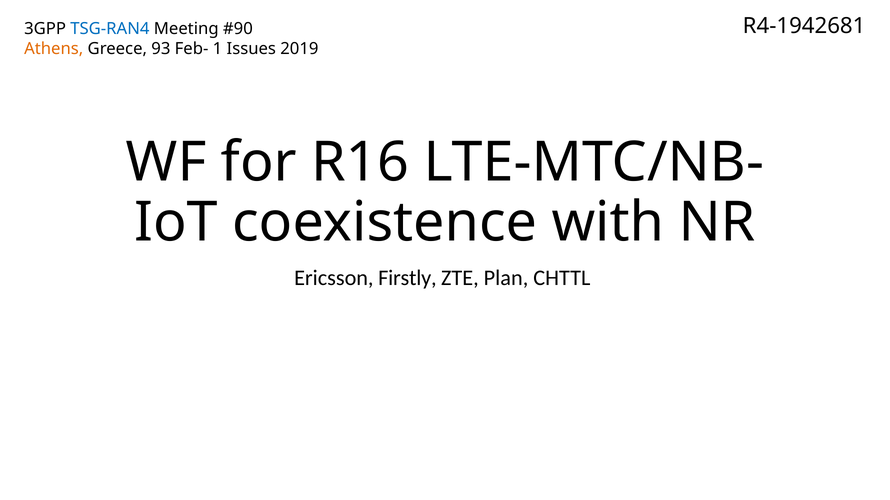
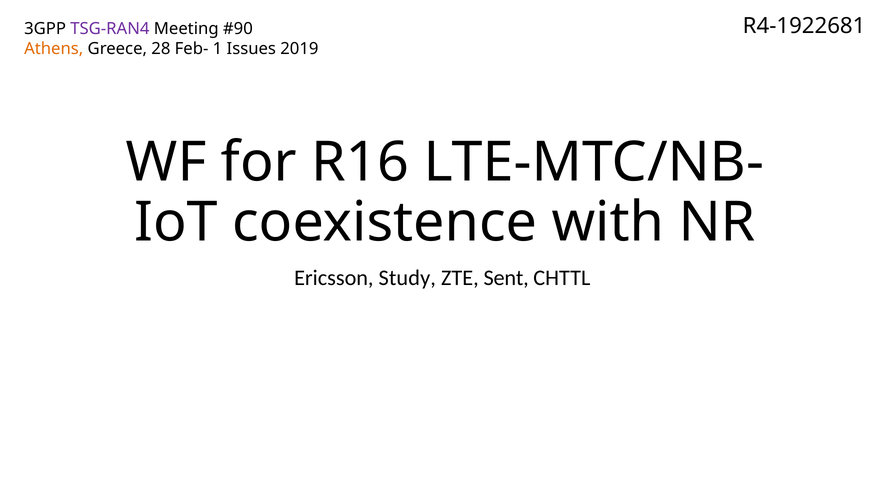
R4-1942681: R4-1942681 -> R4-1922681 (804, 26)
TSG-RAN4 colour: blue -> purple (110, 29)
93: 93 -> 28 (161, 49)
Firstly: Firstly -> Study (407, 278)
Plan: Plan -> Sent (506, 278)
